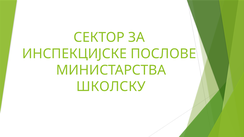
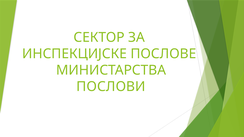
ШКОЛСКУ: ШКОЛСКУ -> ПОСЛОВИ (111, 87)
